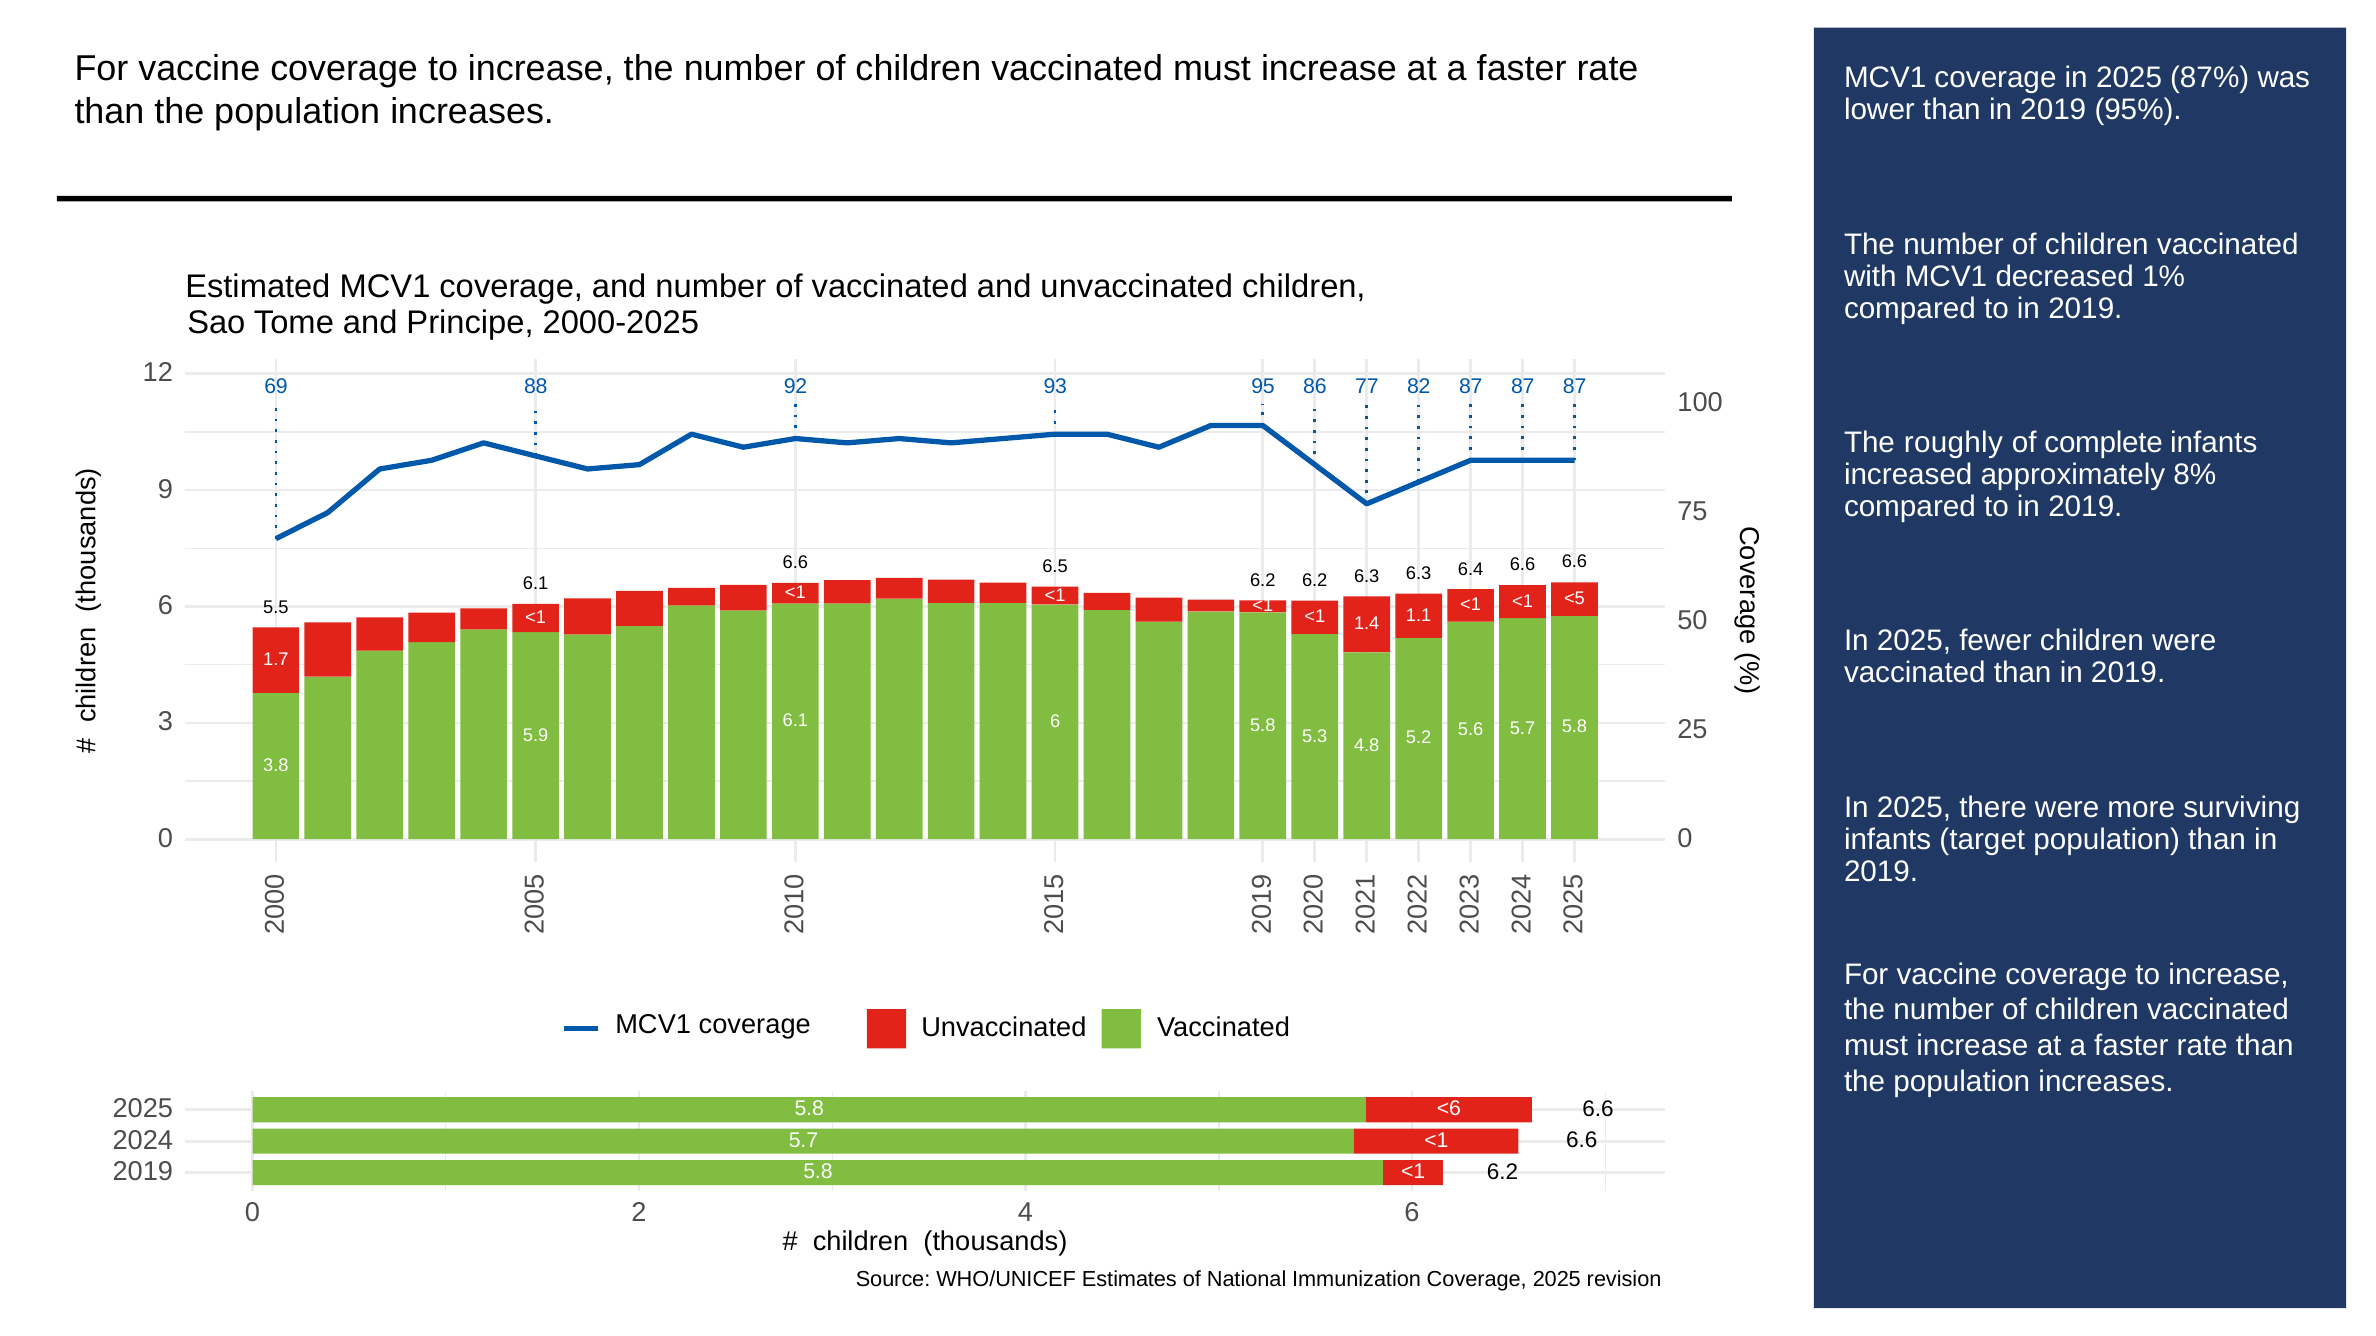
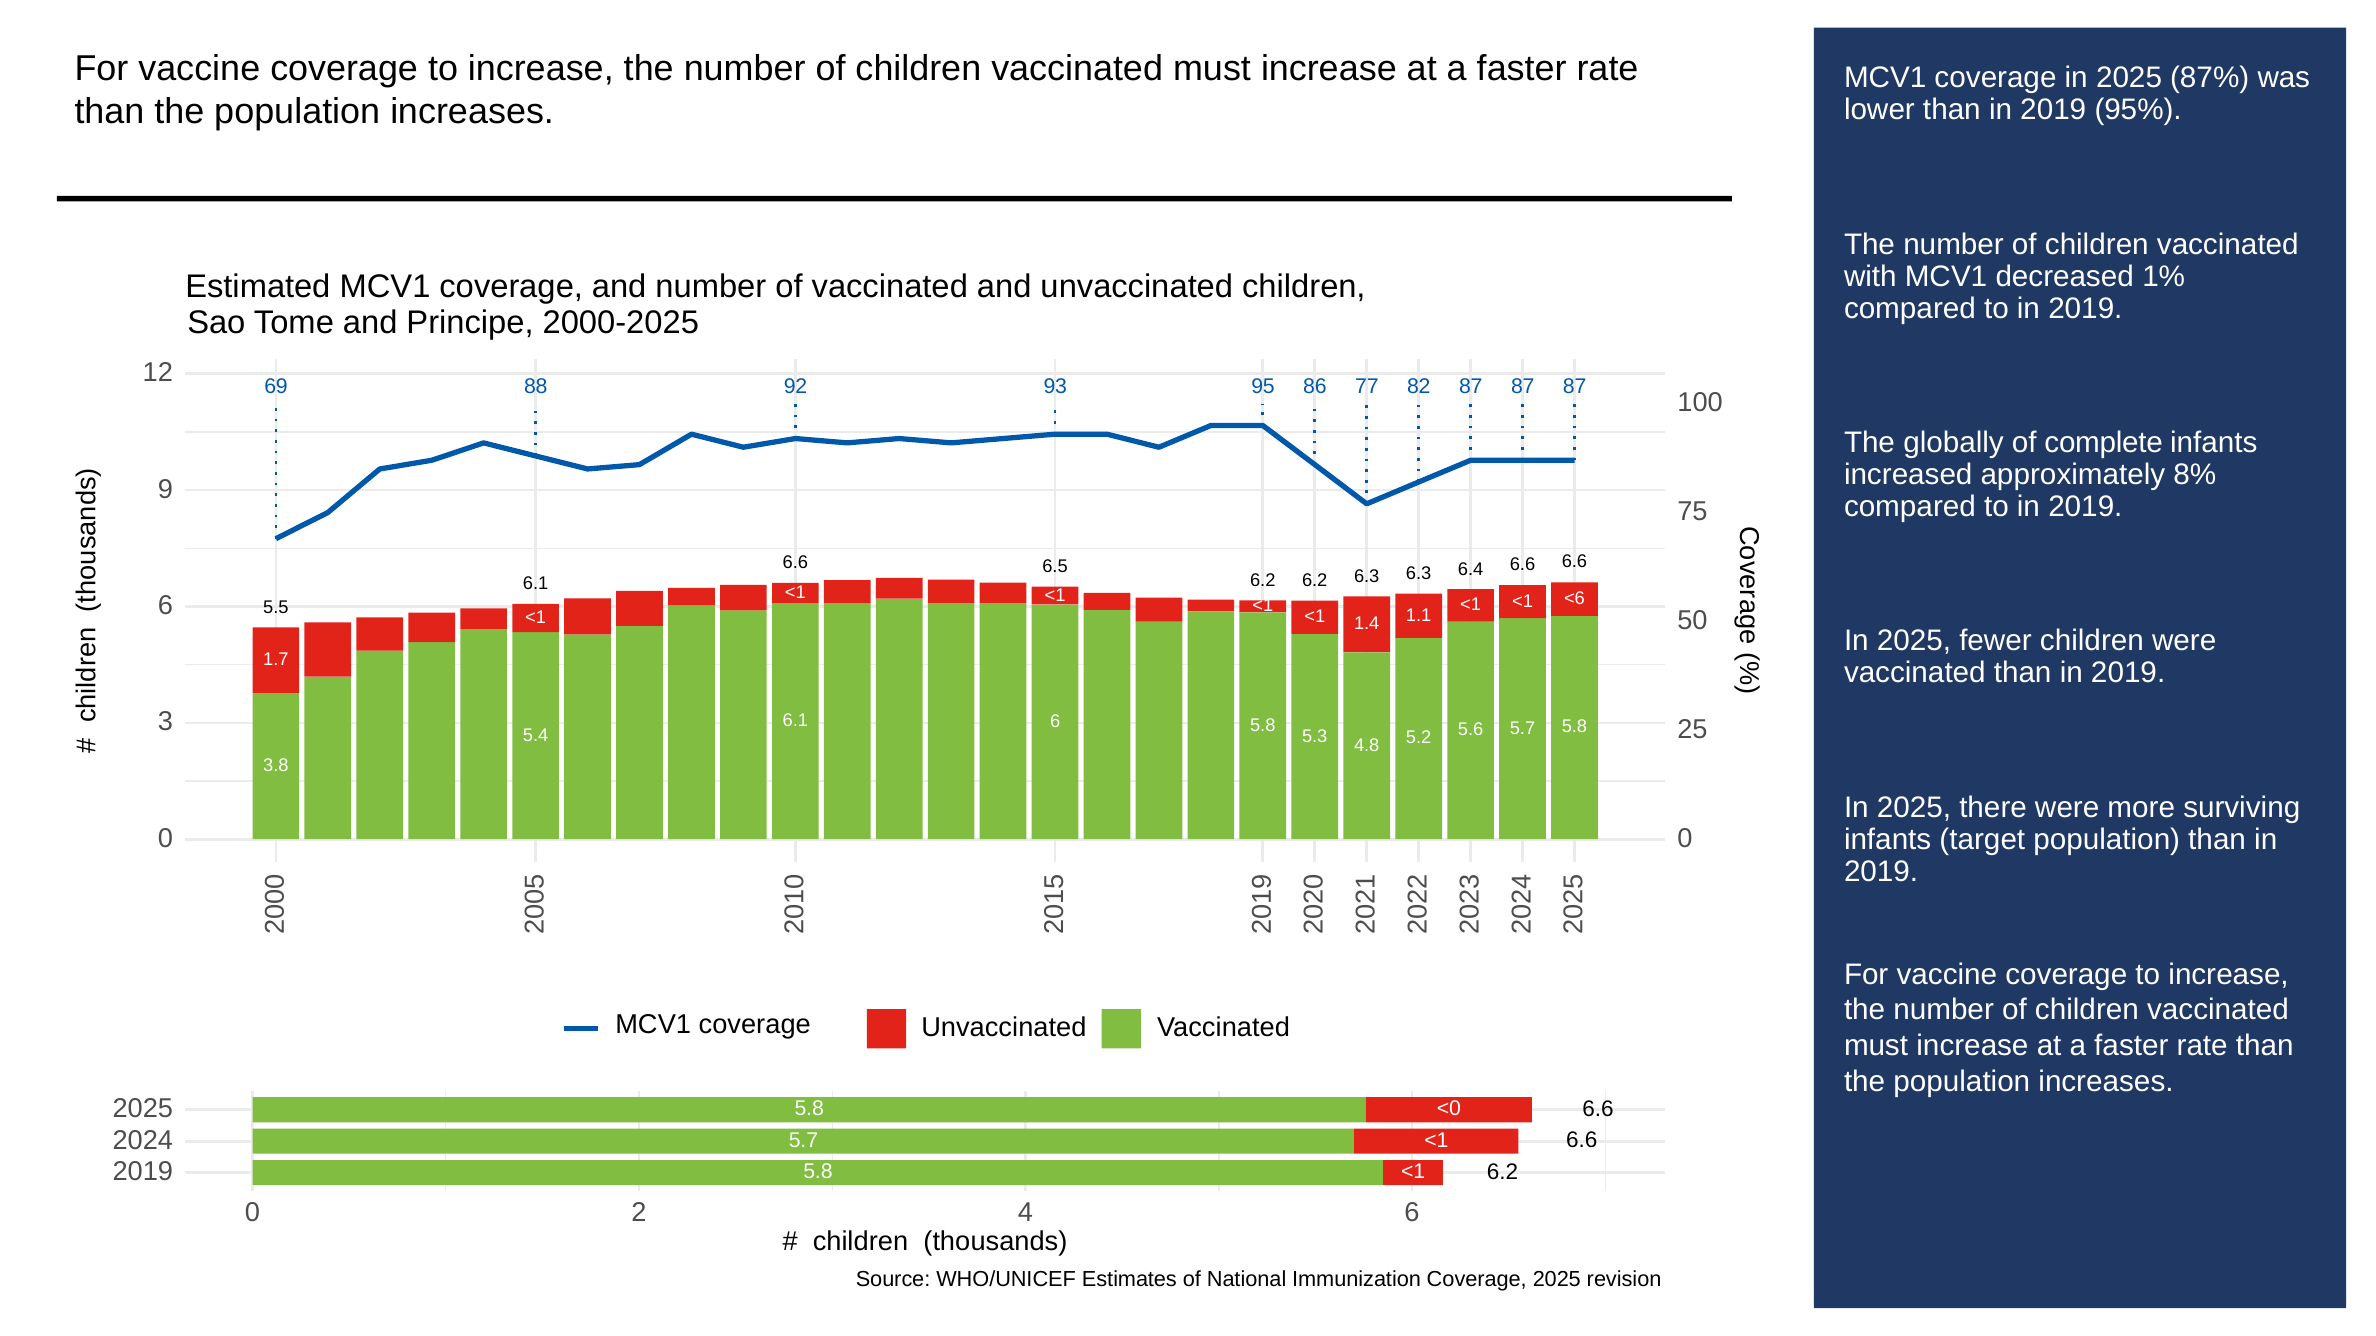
roughly: roughly -> globally (1954, 443)
<5: <5 -> <6 (1574, 599)
5.9: 5.9 -> 5.4 (536, 735)
<6: <6 -> <0 (1449, 1109)
